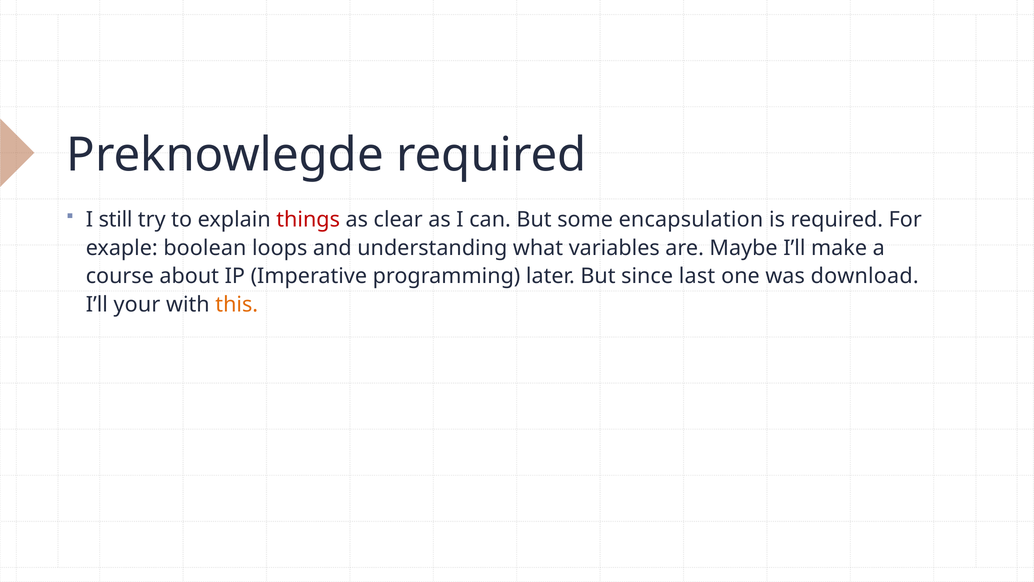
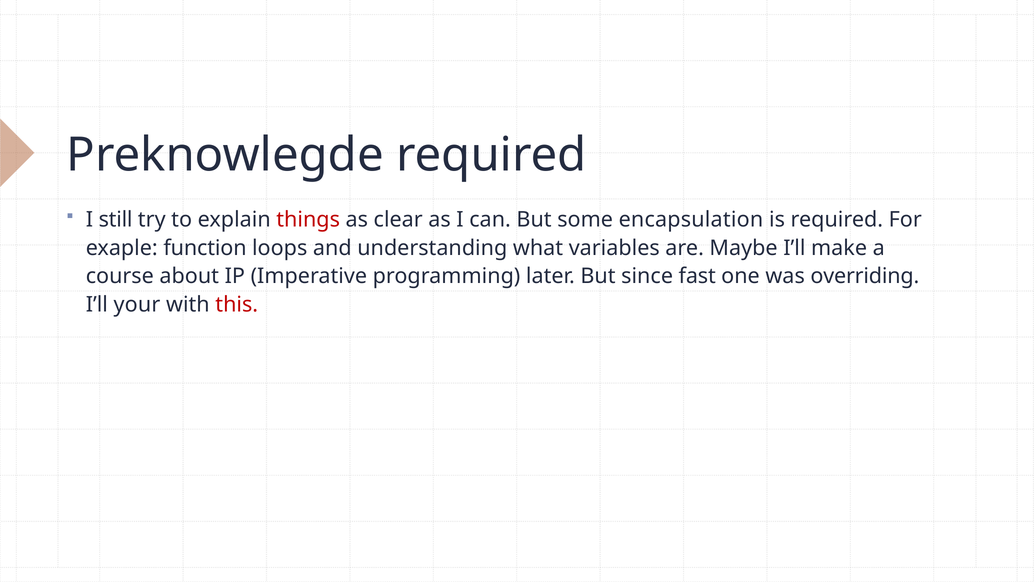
boolean: boolean -> function (205, 248)
last: last -> fast (697, 276)
download: download -> overriding (865, 276)
this colour: orange -> red (237, 305)
